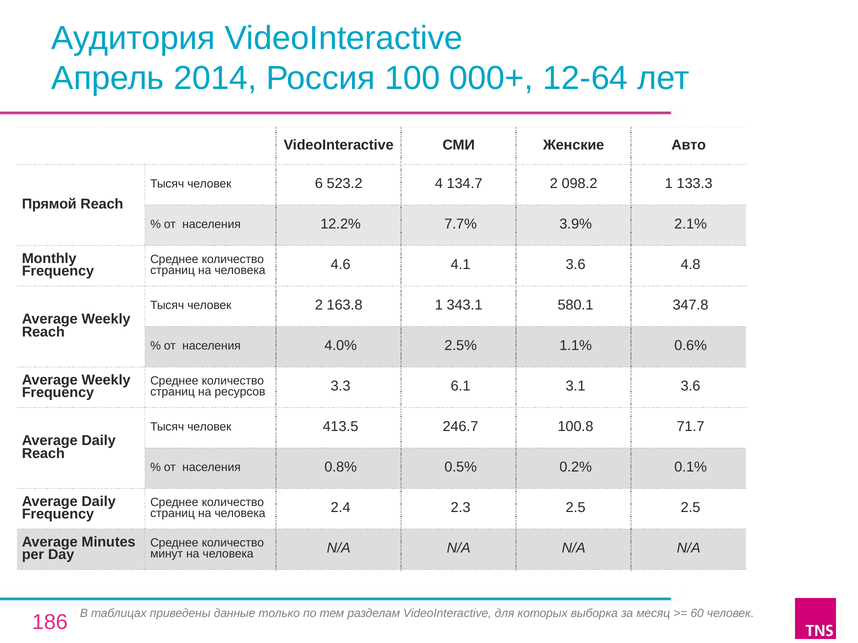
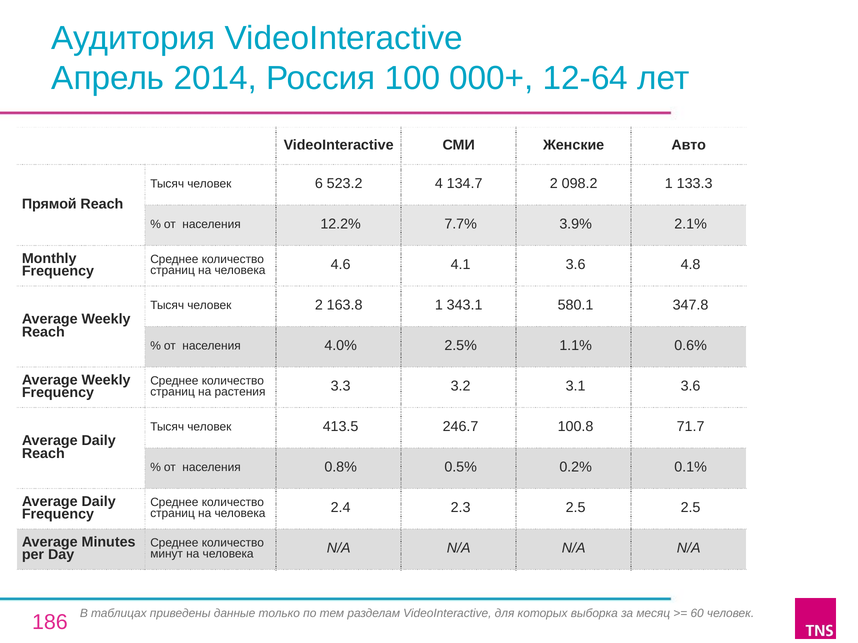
ресурсов: ресурсов -> растения (240, 392)
6.1: 6.1 -> 3.2 (461, 386)
